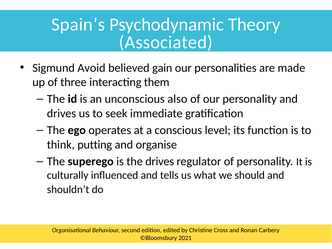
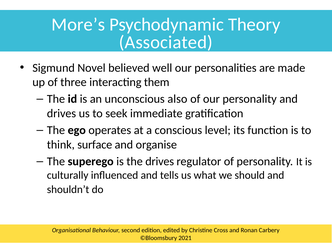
Spain’s: Spain’s -> More’s (78, 25)
Avoid: Avoid -> Novel (92, 68)
gain: gain -> well (162, 68)
putting: putting -> surface (95, 145)
